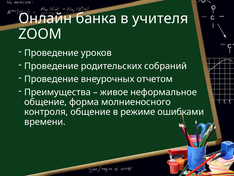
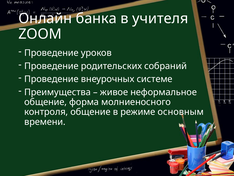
отчетом: отчетом -> системе (155, 79)
ошибками: ошибками -> основным (181, 112)
